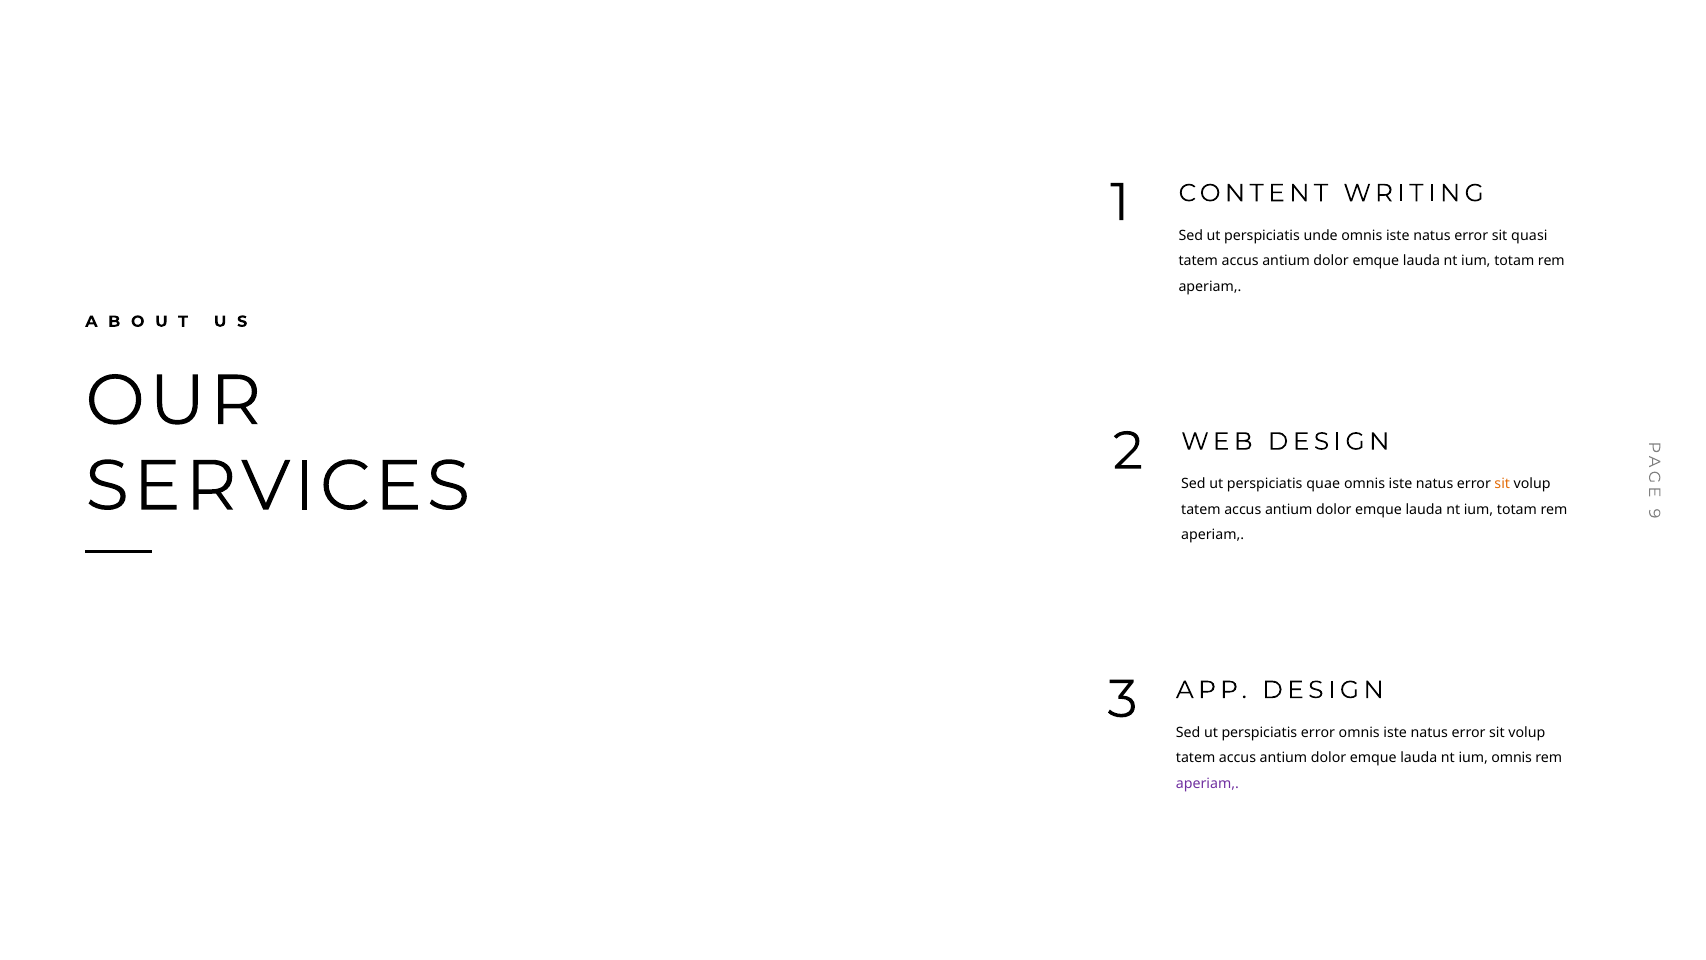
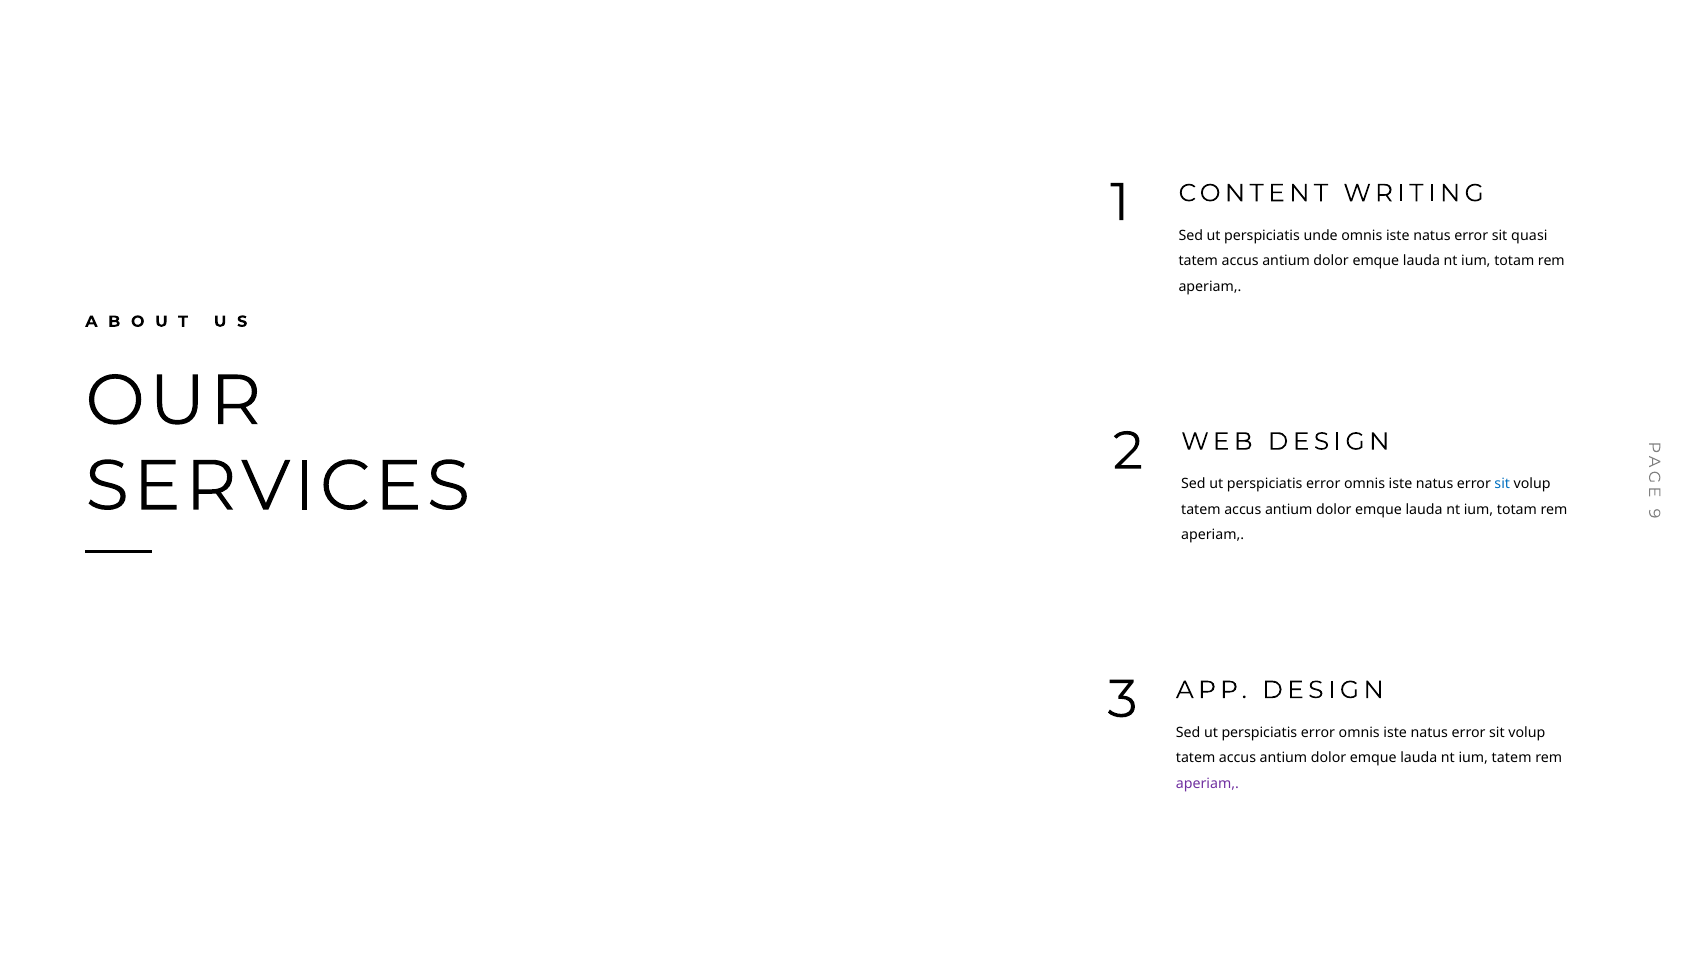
quae: quae -> error (1323, 484)
sit colour: orange -> blue (1502, 484)
ium omnis: omnis -> tatem (1512, 758)
